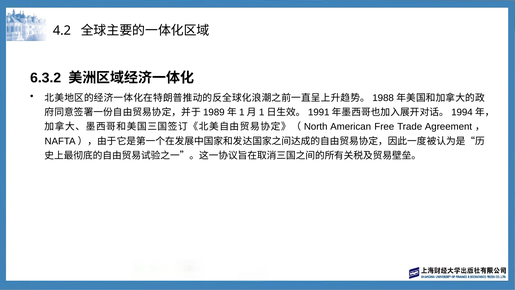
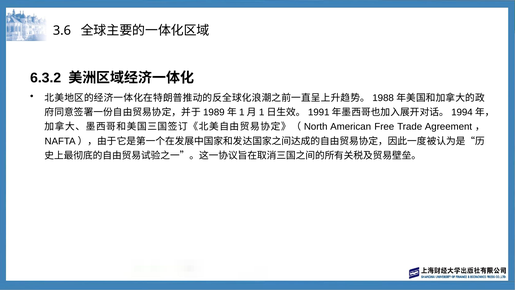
4.2: 4.2 -> 3.6 (62, 31)
